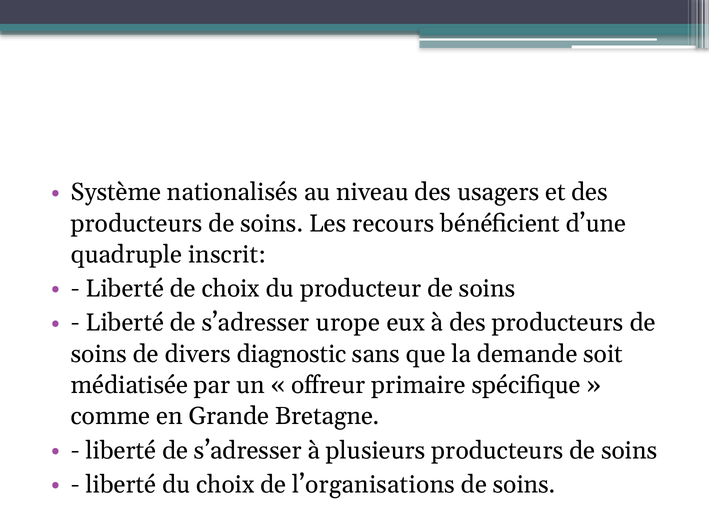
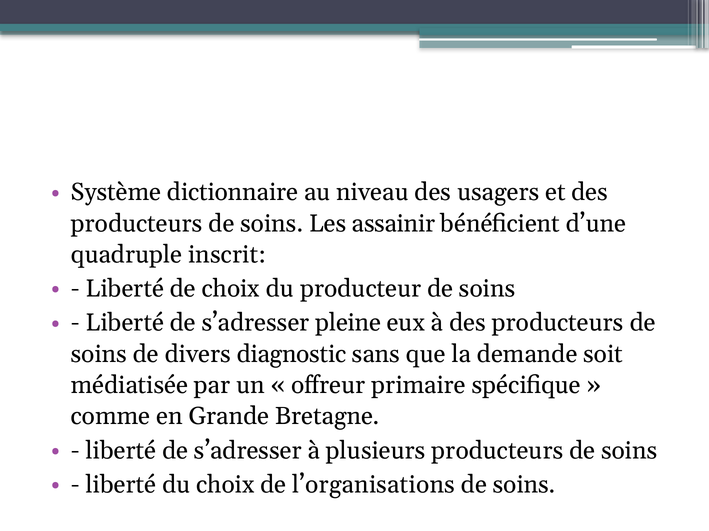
nationalisés: nationalisés -> dictionnaire (233, 193)
recours: recours -> assainir (394, 224)
urope: urope -> pleine (348, 323)
